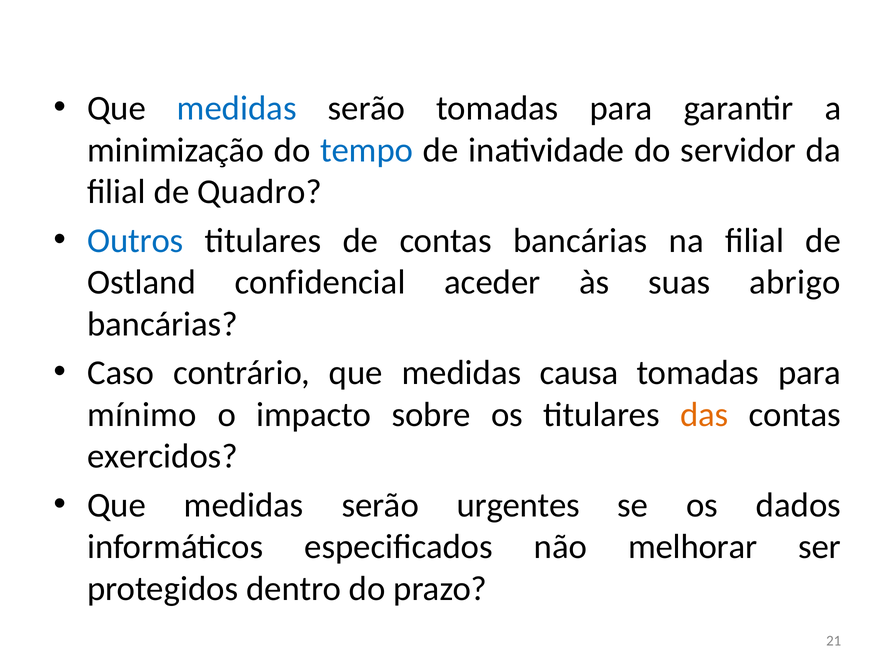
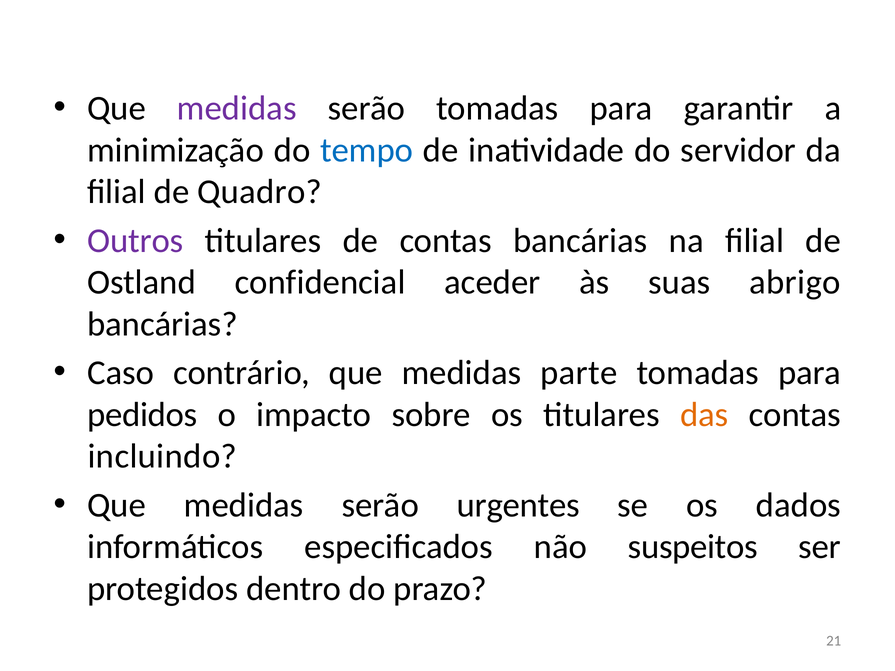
medidas colour: blue -> purple (237, 108)
Outros colour: blue -> purple (135, 241)
causa: causa -> parte (579, 373)
mínimo: mínimo -> pedidos (142, 415)
exercidos: exercidos -> incluindo (162, 457)
melhorar: melhorar -> suspeitos (693, 547)
